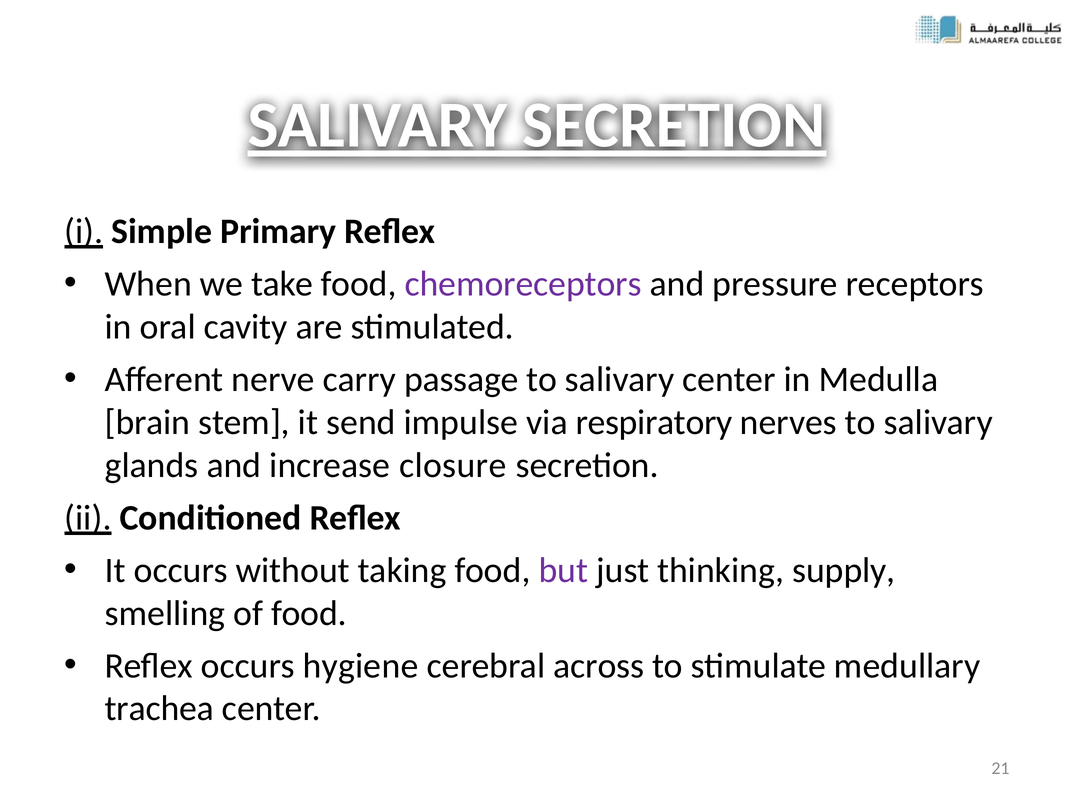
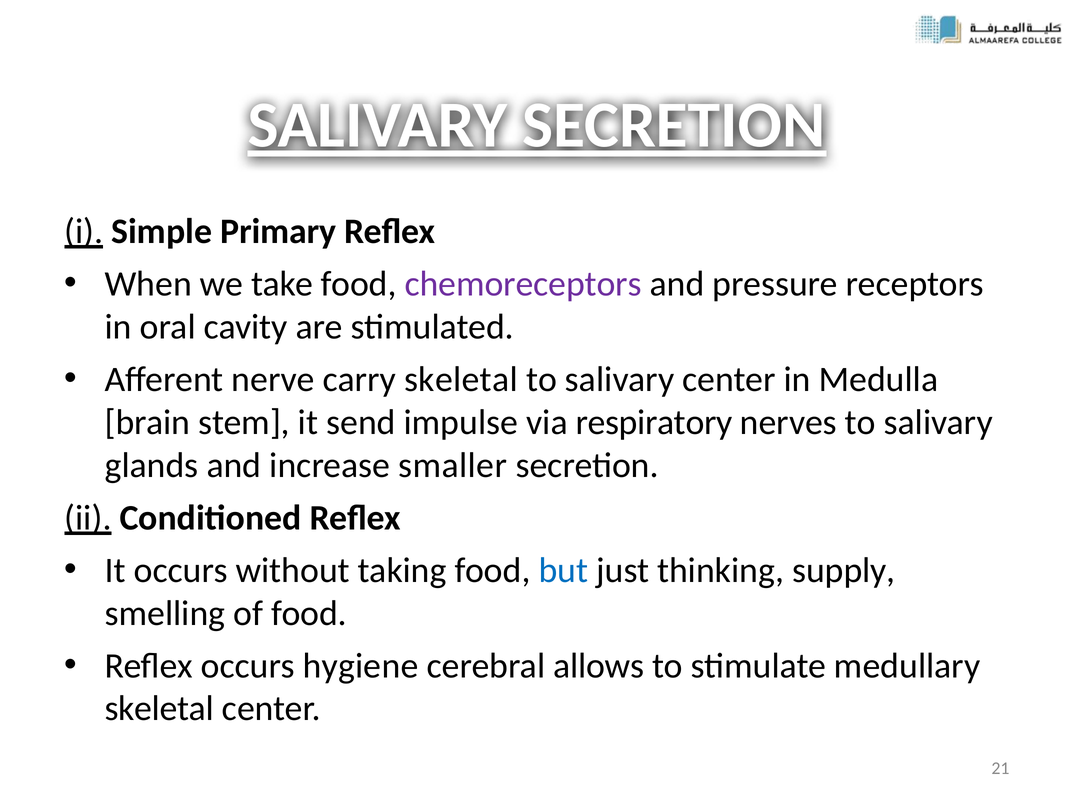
carry passage: passage -> skeletal (461, 380)
closure: closure -> smaller (453, 466)
but colour: purple -> blue (563, 571)
across: across -> allows (599, 666)
trachea: trachea -> skeletal (159, 709)
